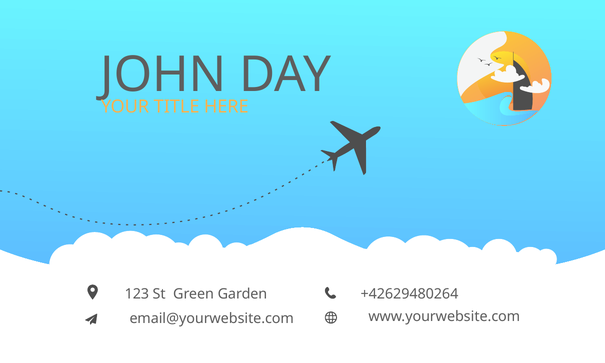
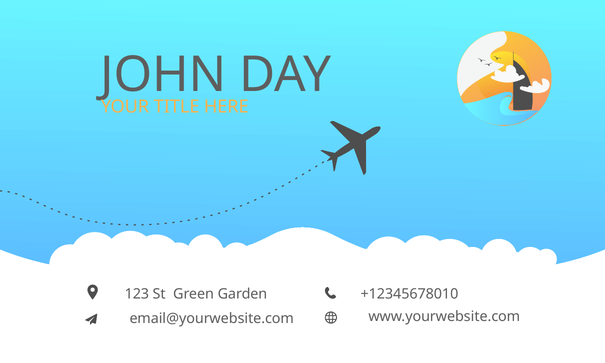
+42629480264: +42629480264 -> +12345678010 (409, 294)
